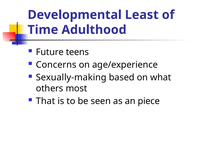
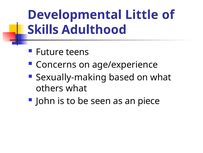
Least: Least -> Little (142, 15)
Time: Time -> Skills (43, 30)
others most: most -> what (76, 88)
That: That -> John (46, 101)
